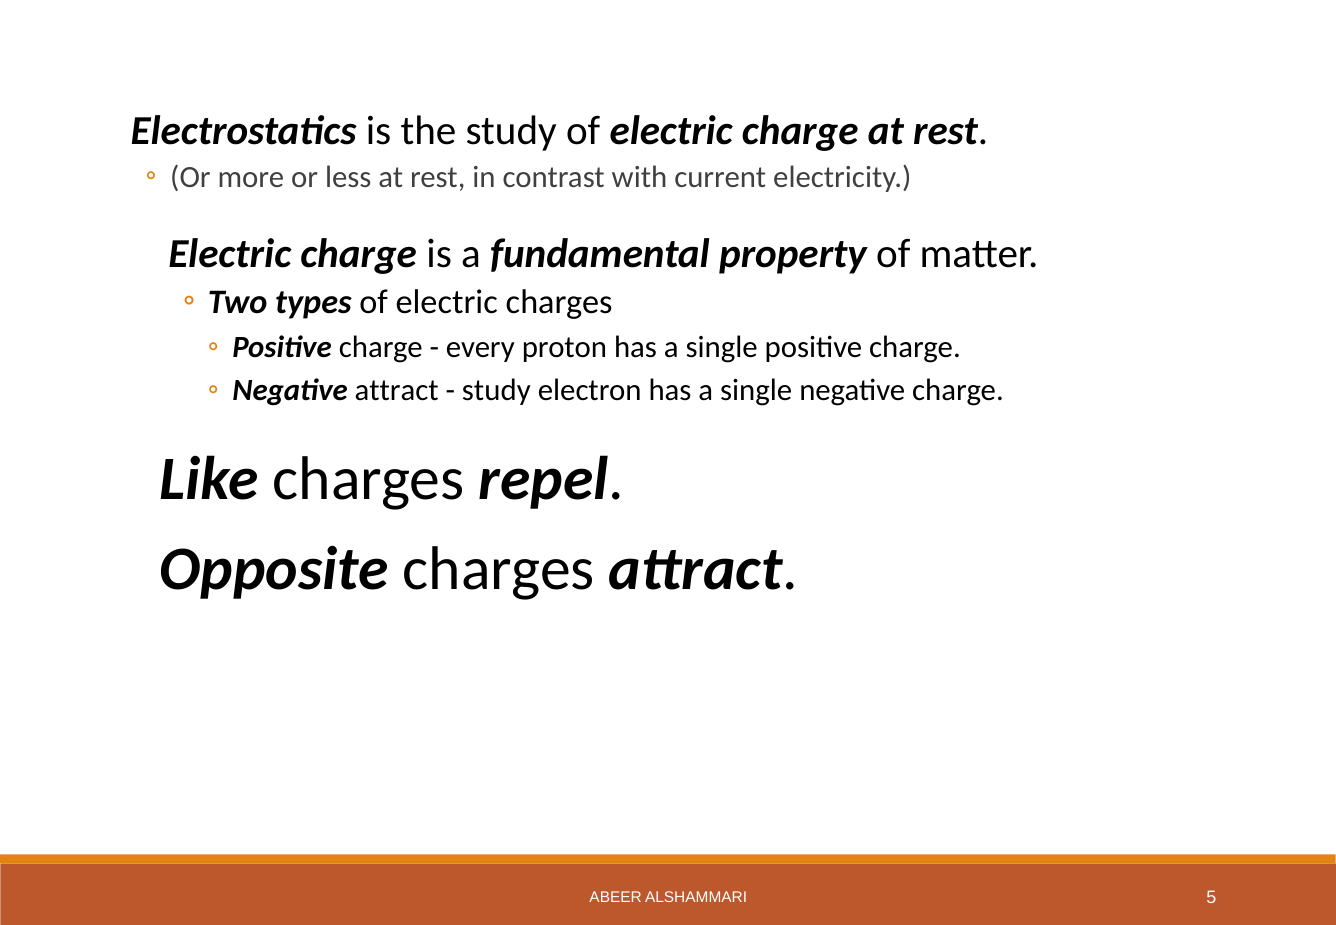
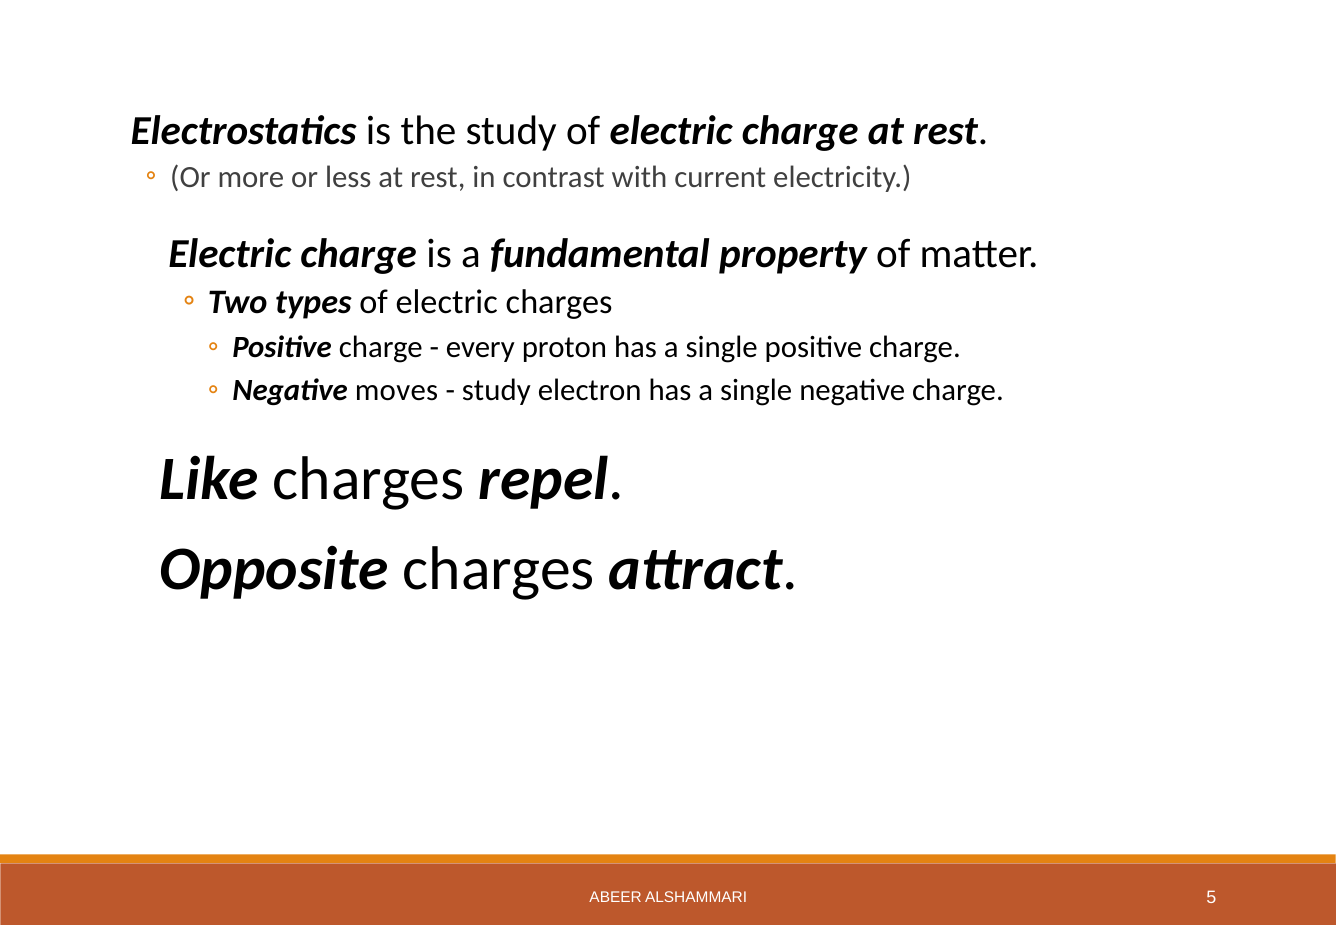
Negative attract: attract -> moves (397, 391)
